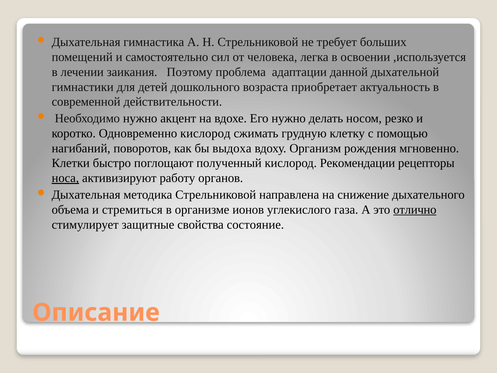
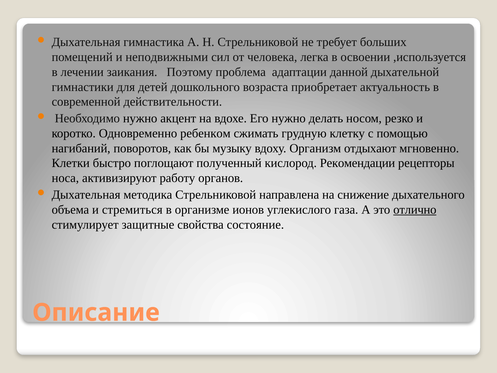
самостоятельно: самостоятельно -> неподвижными (167, 57)
Одновременно кислород: кислород -> ребенком (205, 133)
выдоха: выдоха -> музыку (232, 148)
рождения: рождения -> отдыхают (370, 148)
носа underline: present -> none (65, 178)
